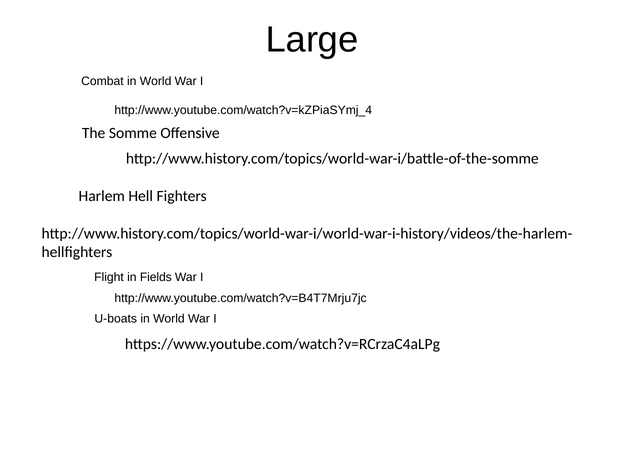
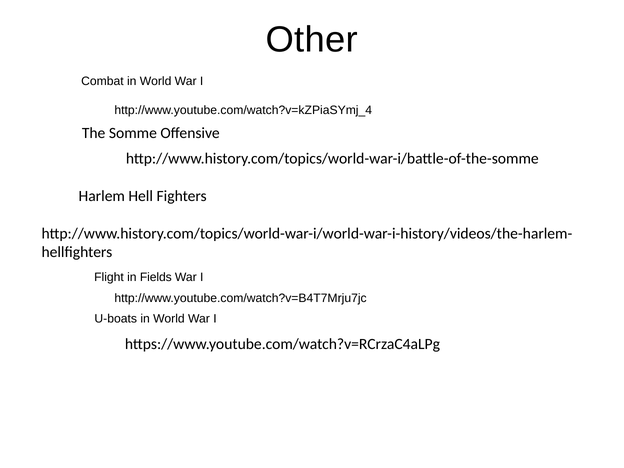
Large: Large -> Other (312, 40)
